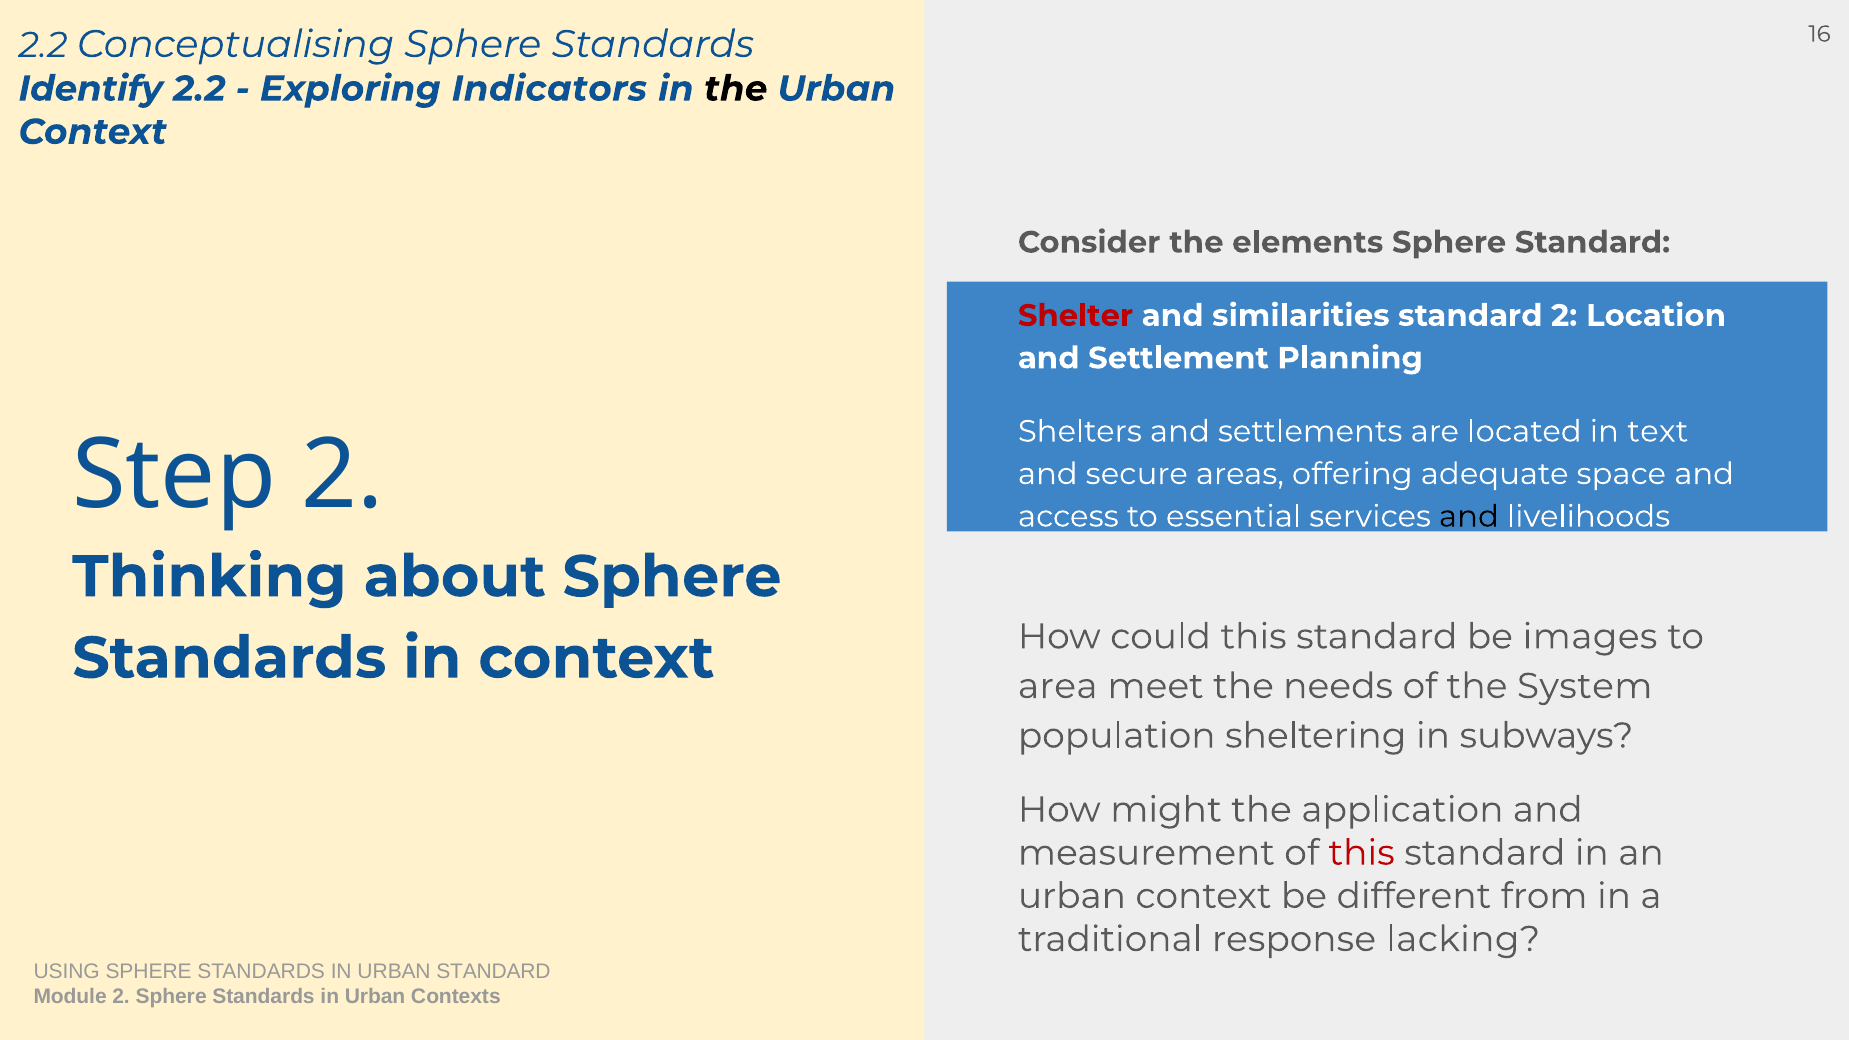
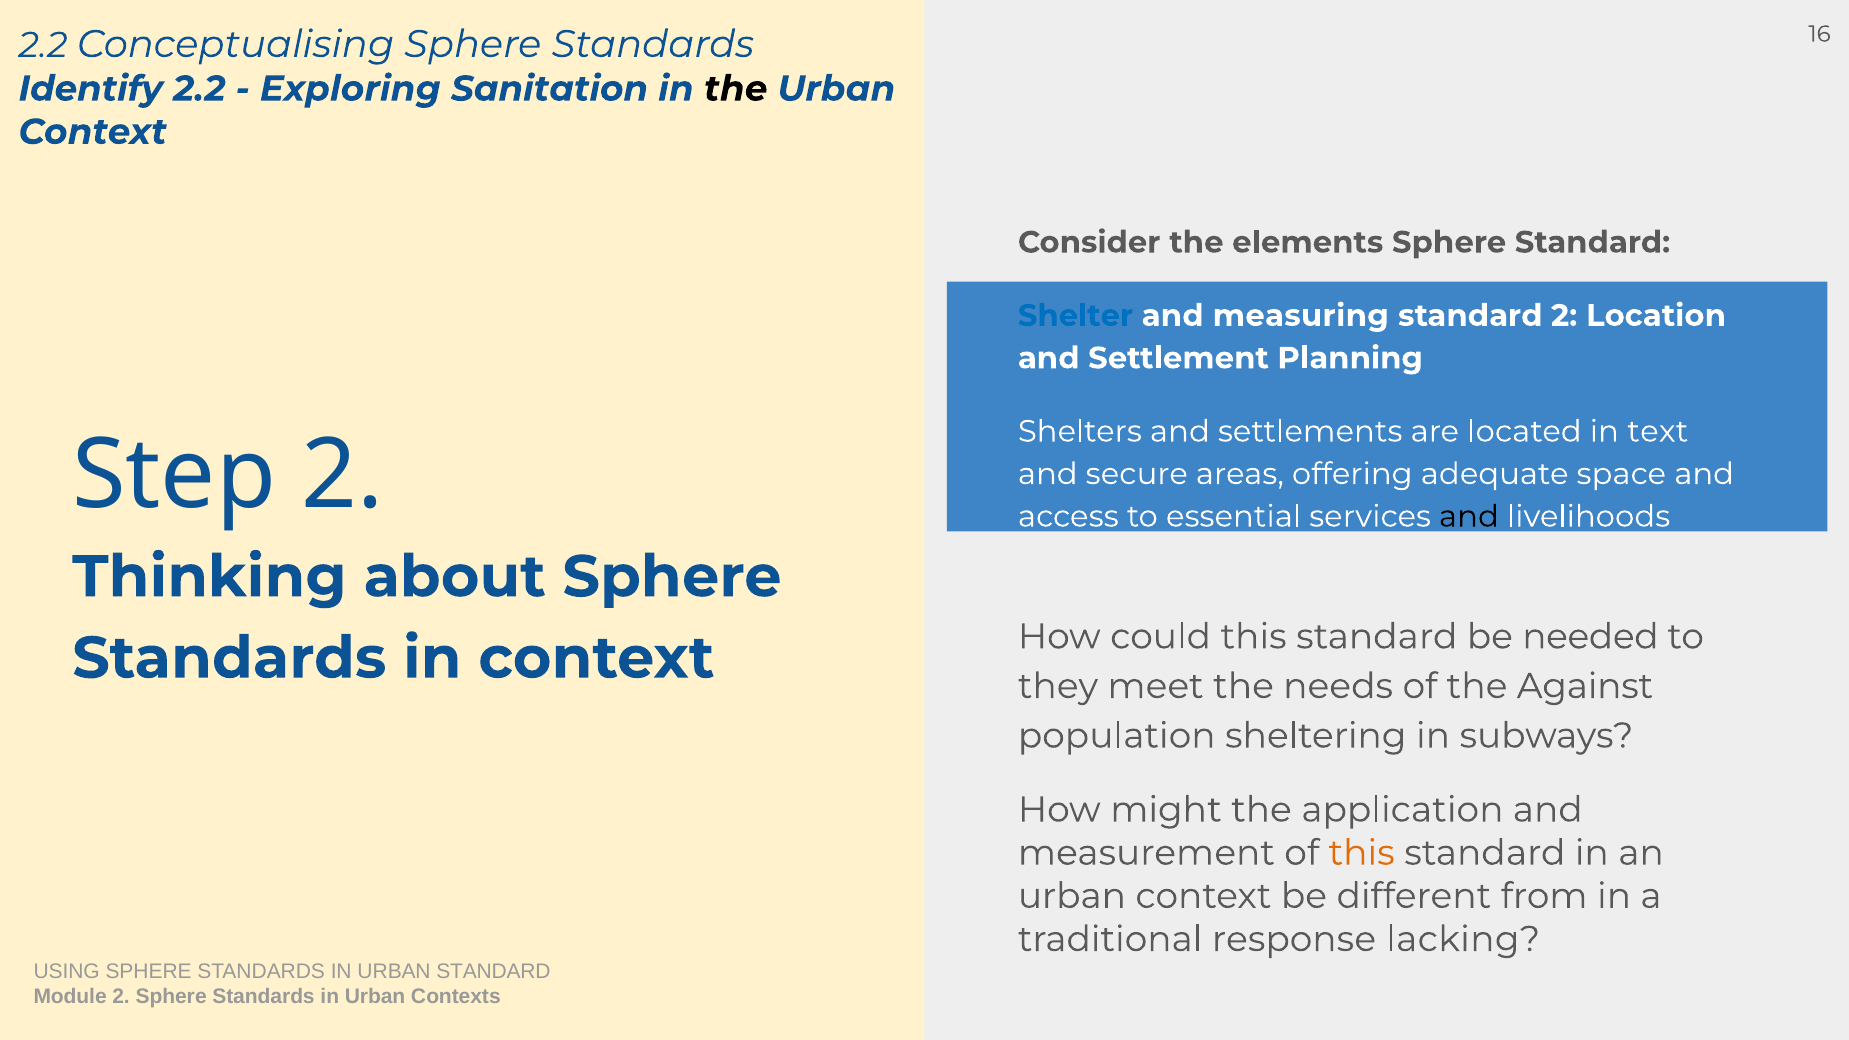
Indicators: Indicators -> Sanitation (550, 89)
Shelter colour: red -> blue (1076, 316)
similarities: similarities -> measuring (1301, 316)
images: images -> needed (1590, 637)
area: area -> they (1058, 686)
System: System -> Against (1585, 686)
this colour: red -> orange (1362, 853)
